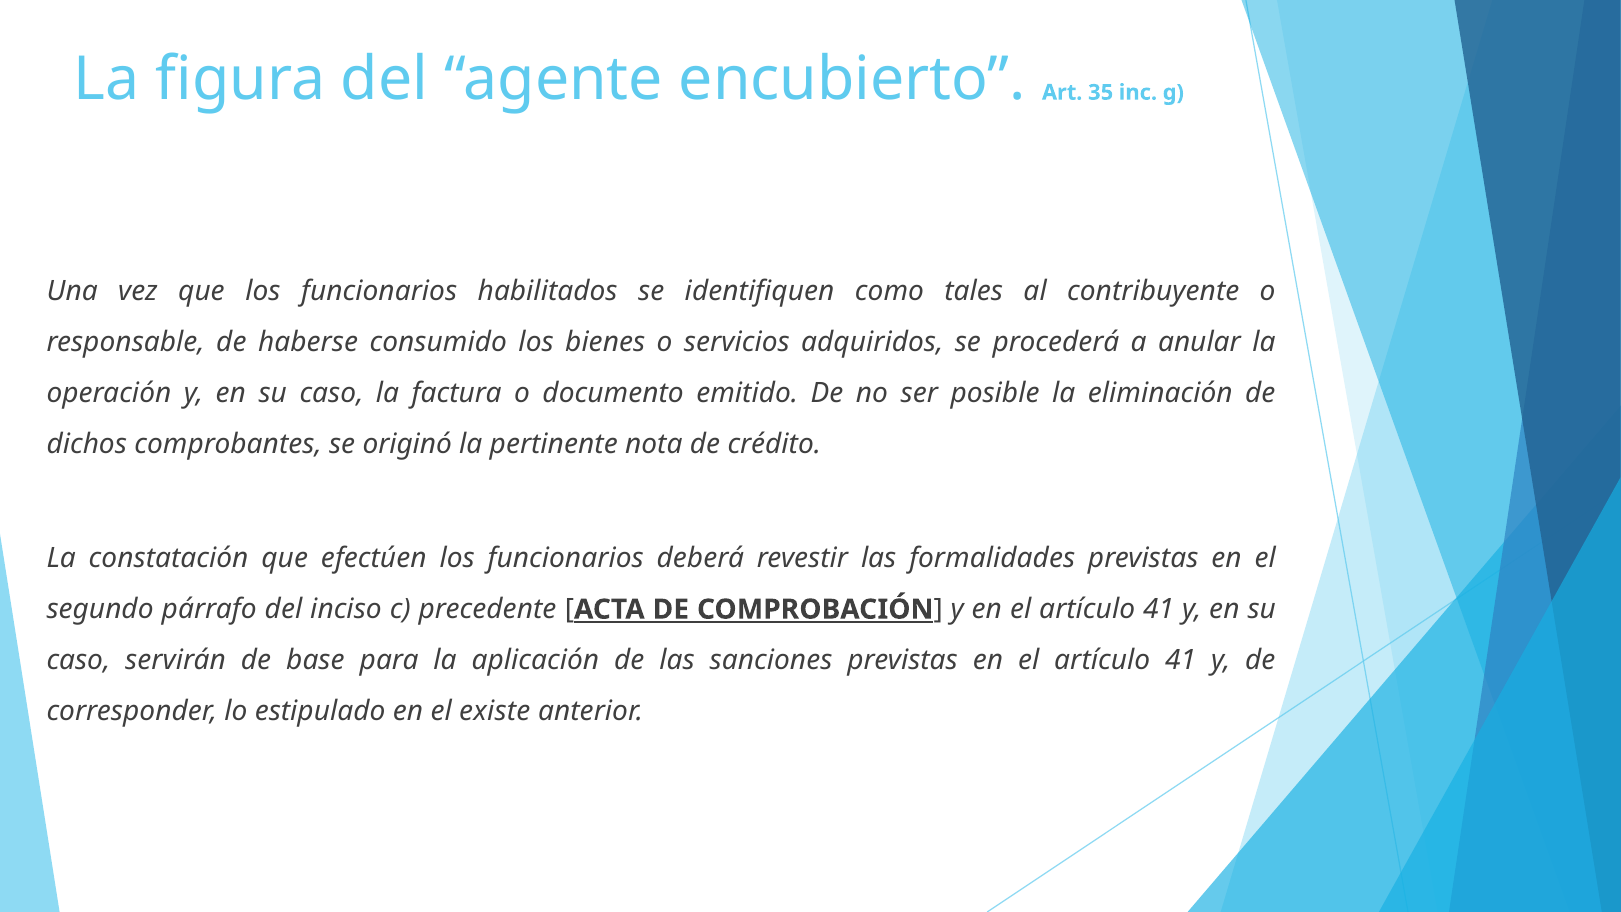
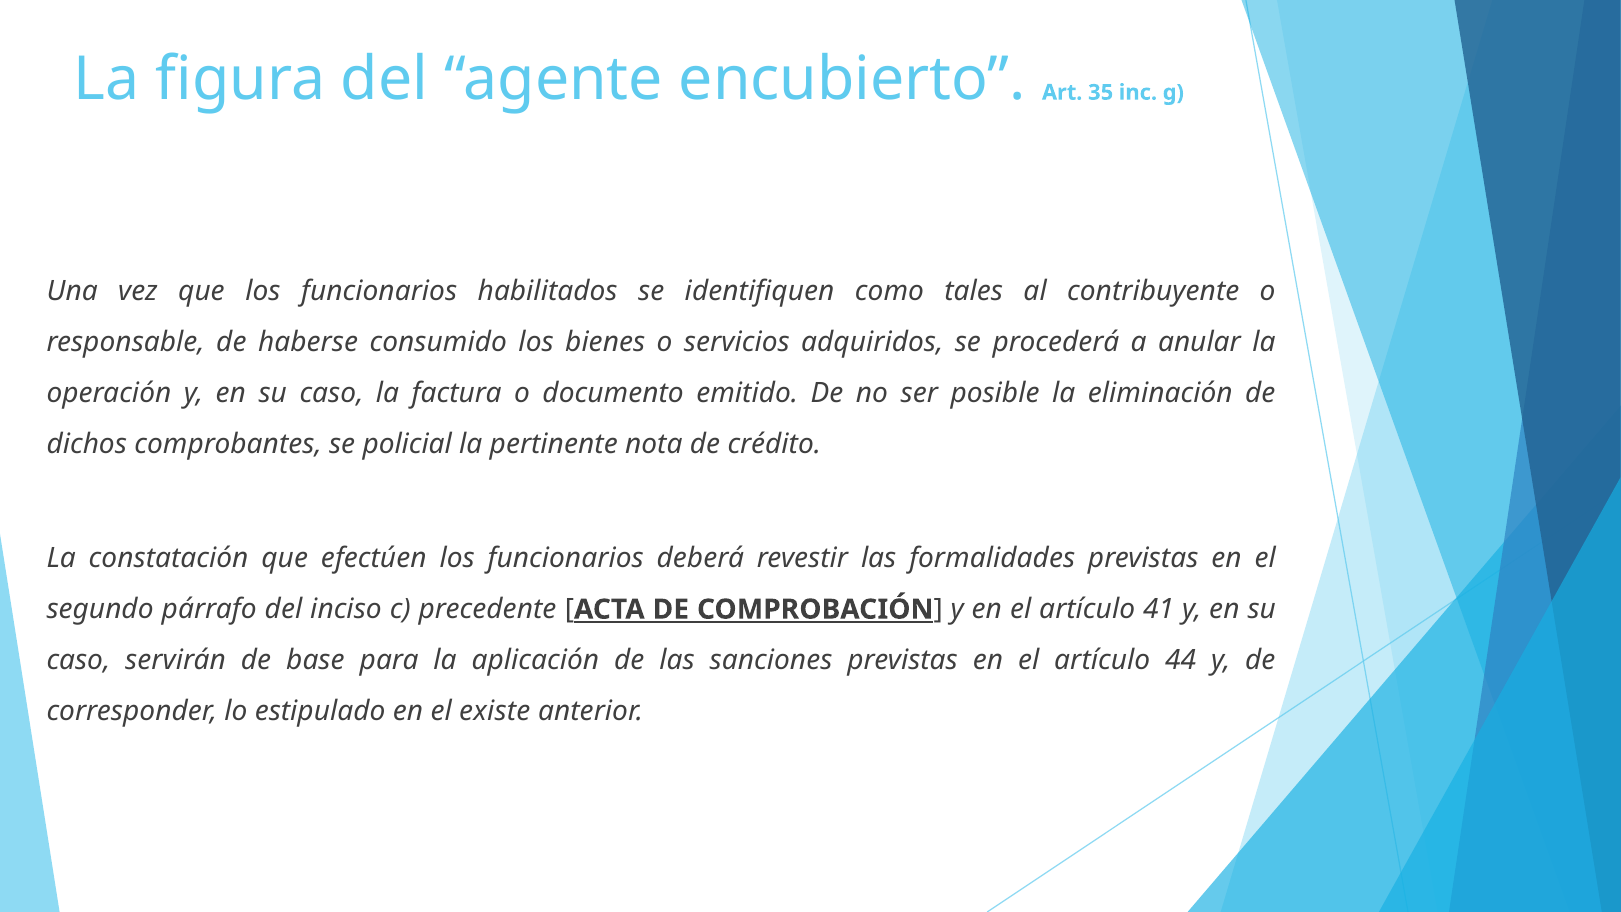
originó: originó -> policial (407, 444)
41: 41 -> 44 (1181, 660)
